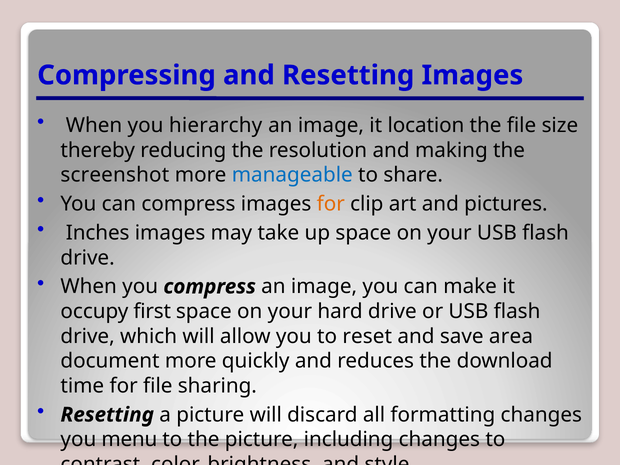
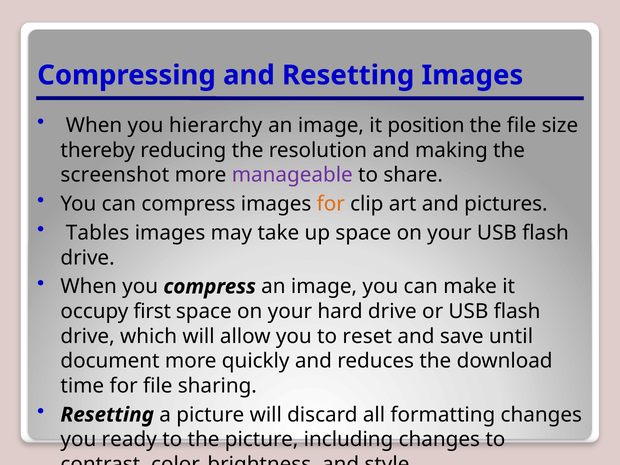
location: location -> position (426, 125)
manageable colour: blue -> purple (292, 175)
Inches: Inches -> Tables (98, 233)
area: area -> until (511, 336)
menu: menu -> ready (129, 440)
